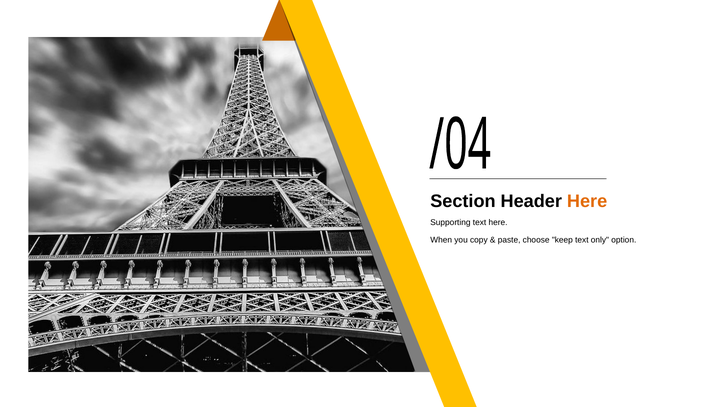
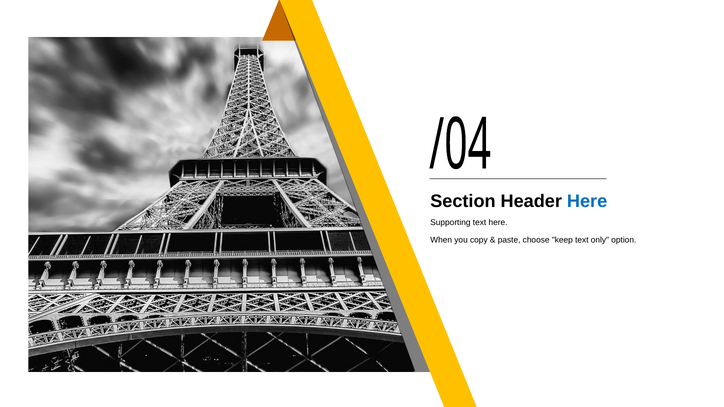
Here colour: orange -> blue (587, 202)
